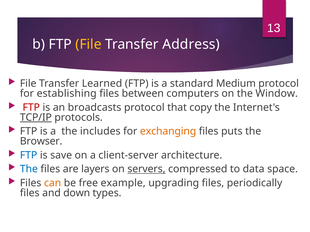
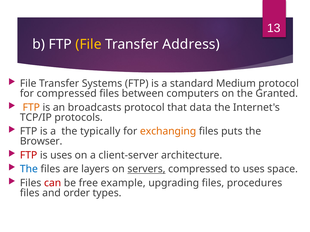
Learned: Learned -> Systems (102, 84)
for establishing: establishing -> compressed (67, 94)
Window: Window -> Granted (277, 94)
FTP colour: red -> orange (31, 108)
copy: copy -> data (201, 108)
TCP/IP underline: present -> none (36, 118)
includes: includes -> typically (100, 132)
FTP colour: blue -> red (29, 156)
is save: save -> uses (61, 156)
to data: data -> uses (254, 169)
can colour: orange -> red (53, 183)
periodically: periodically -> procedures (255, 183)
down: down -> order (77, 193)
